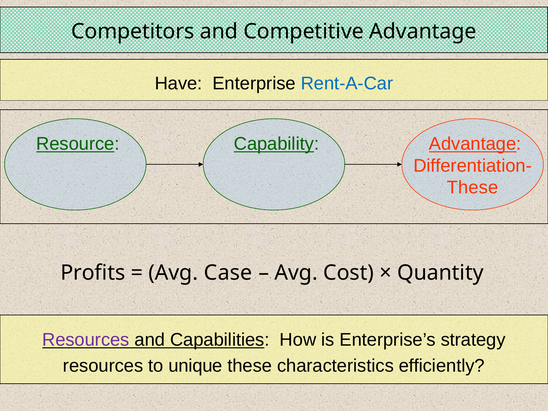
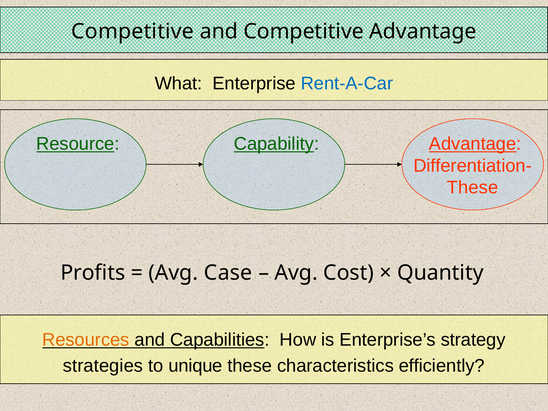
Competitors: Competitors -> Competitive (133, 31)
Have: Have -> What (179, 83)
Resources colour: purple -> orange (86, 340)
resources: resources -> strategies (103, 366)
